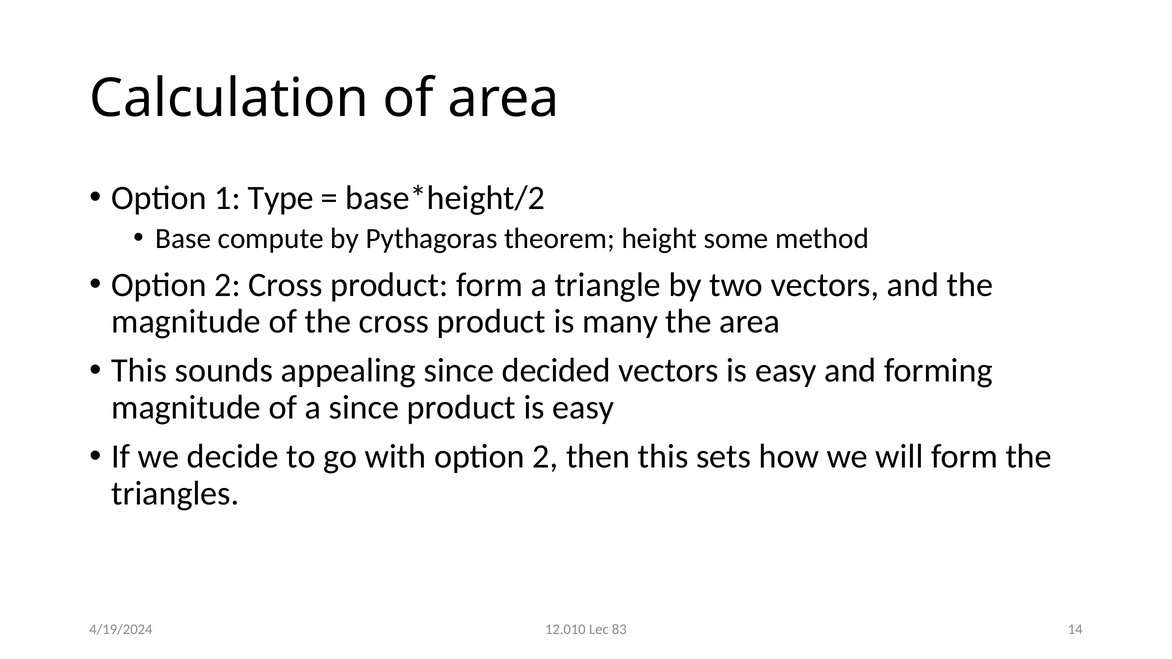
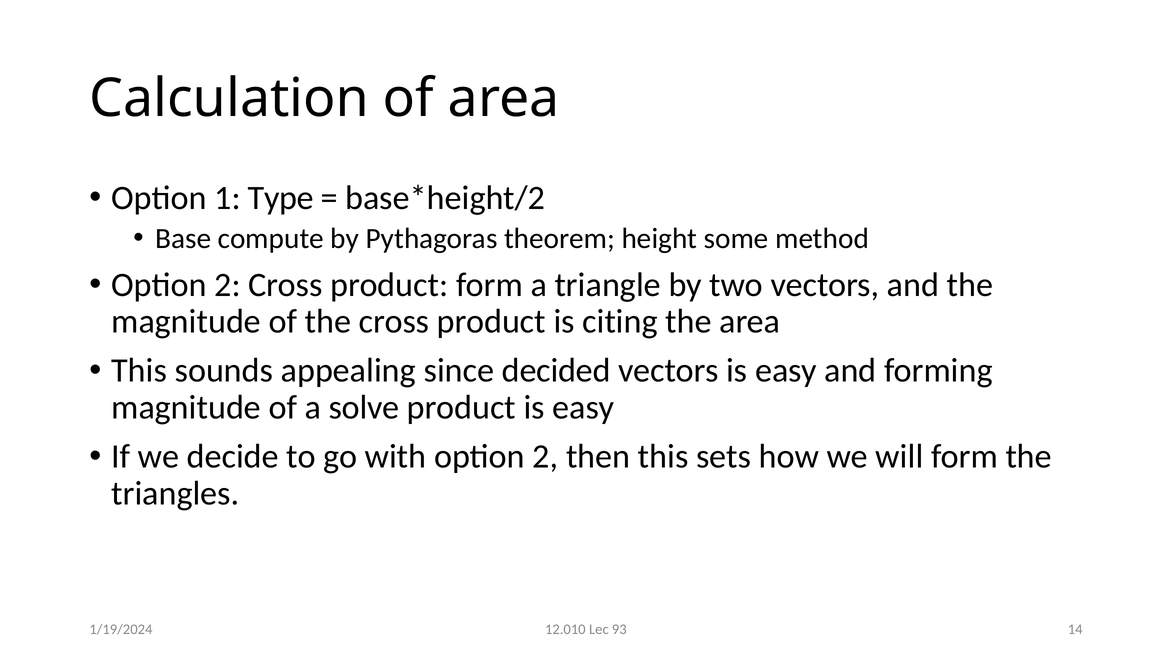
many: many -> citing (620, 322)
a since: since -> solve (364, 408)
83: 83 -> 93 (619, 629)
4/19/2024: 4/19/2024 -> 1/19/2024 (121, 630)
